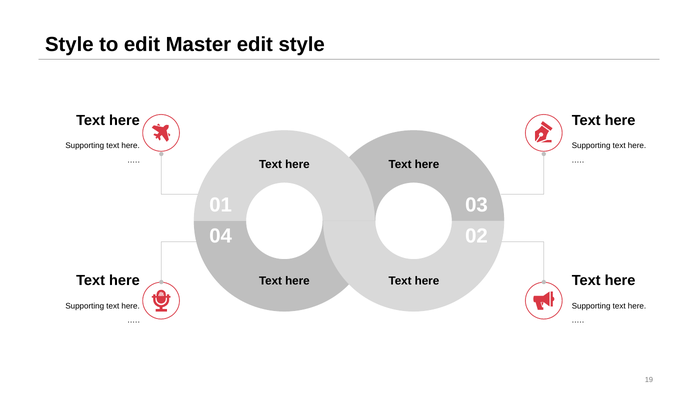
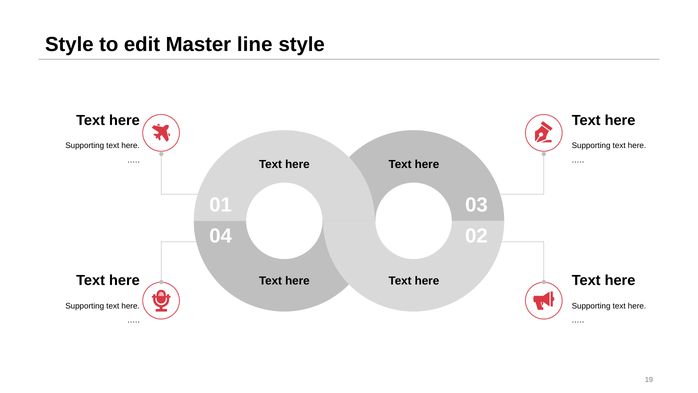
Master edit: edit -> line (255, 44)
